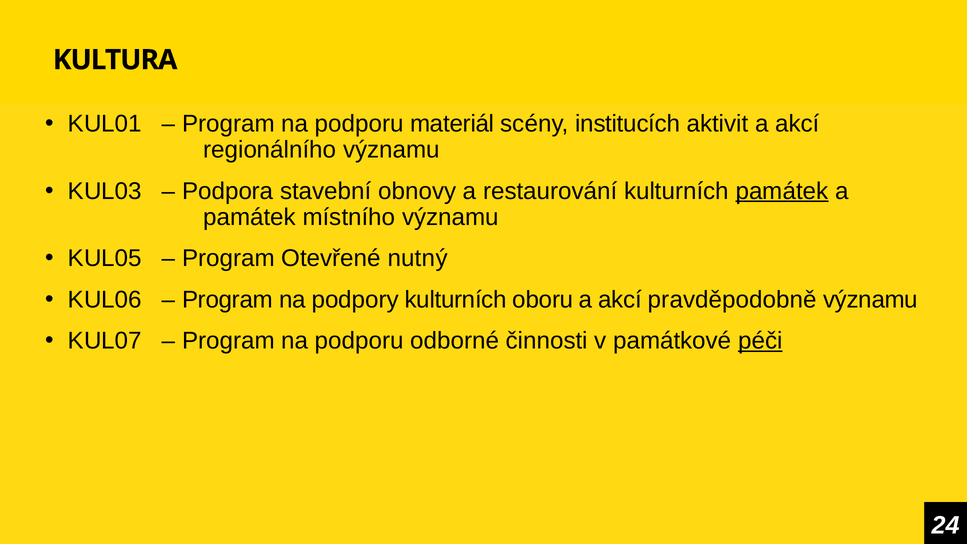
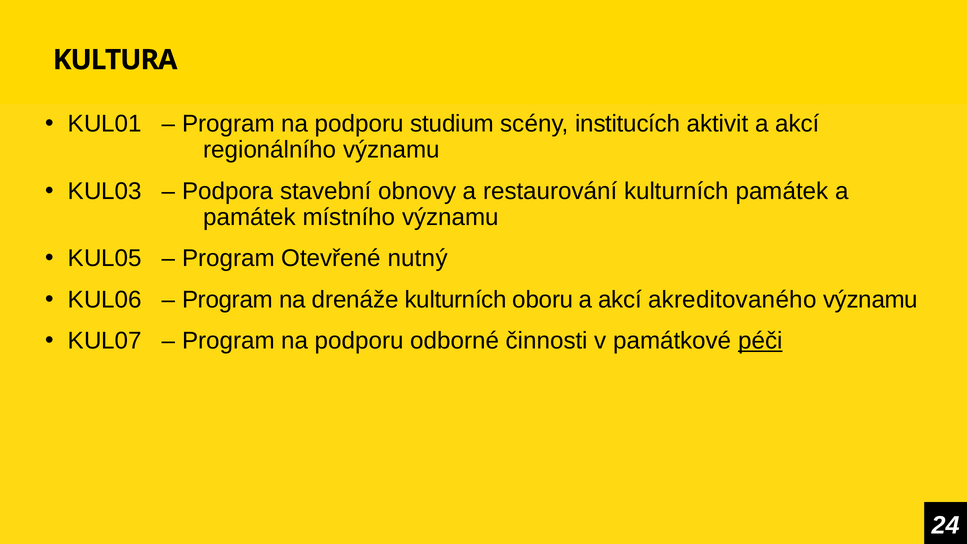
materiál: materiál -> studium (452, 124)
památek underline: present -> none (782, 191)
podpory: podpory -> drenáže (355, 300)
pravděpodobně: pravděpodobně -> akreditovaného (732, 300)
